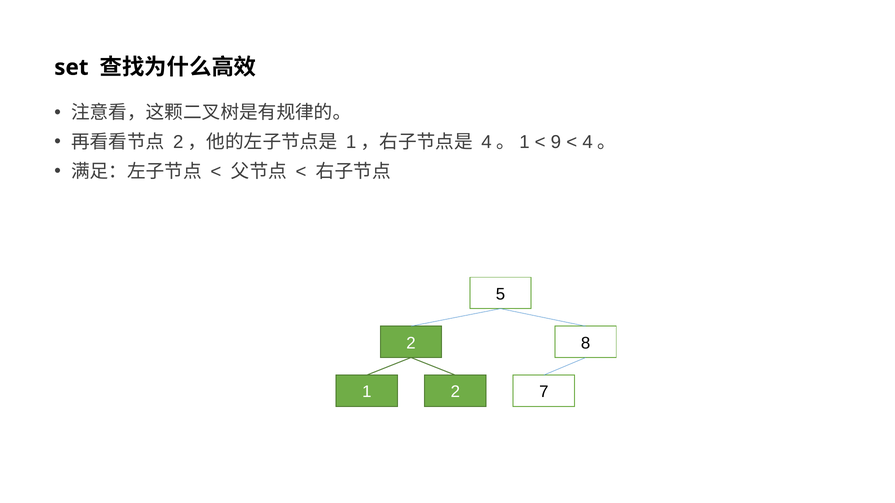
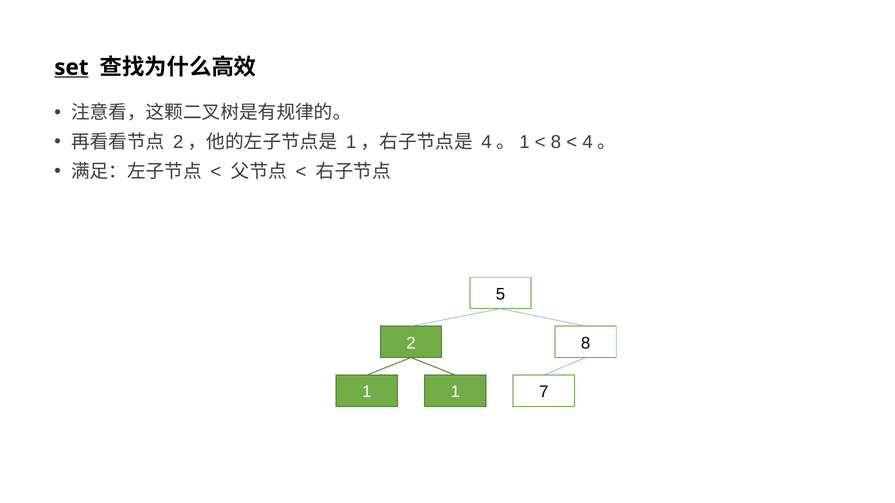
set underline: none -> present (71, 67)
9: 9 -> 8 (556, 142)
1 2: 2 -> 1 (455, 392)
